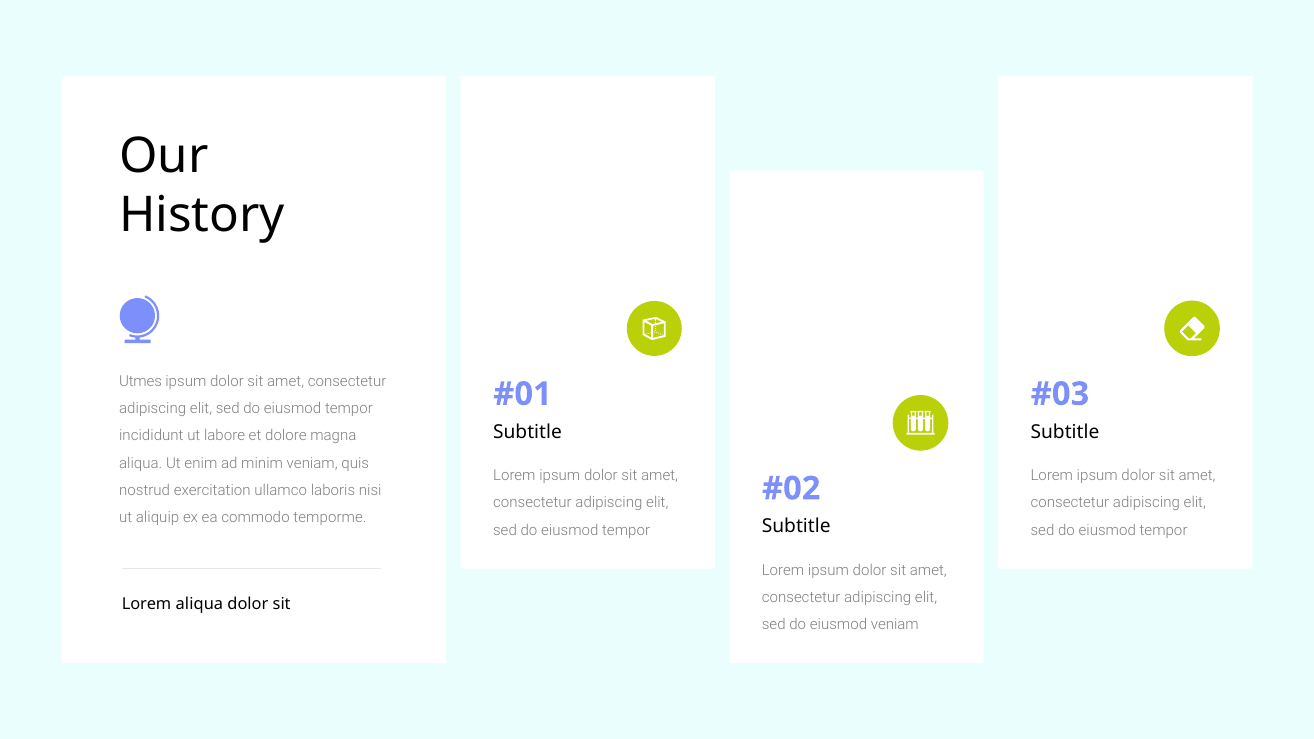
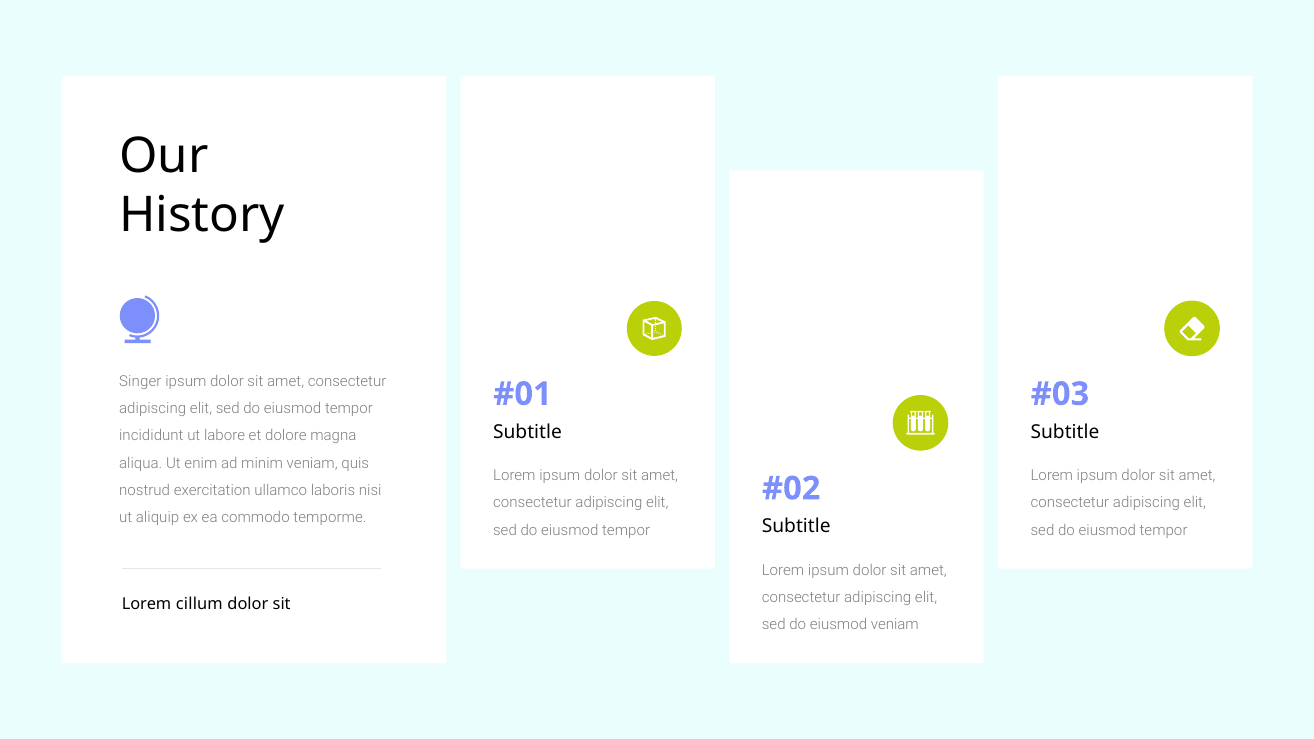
Utmes: Utmes -> Singer (140, 382)
Lorem aliqua: aliqua -> cillum (199, 604)
